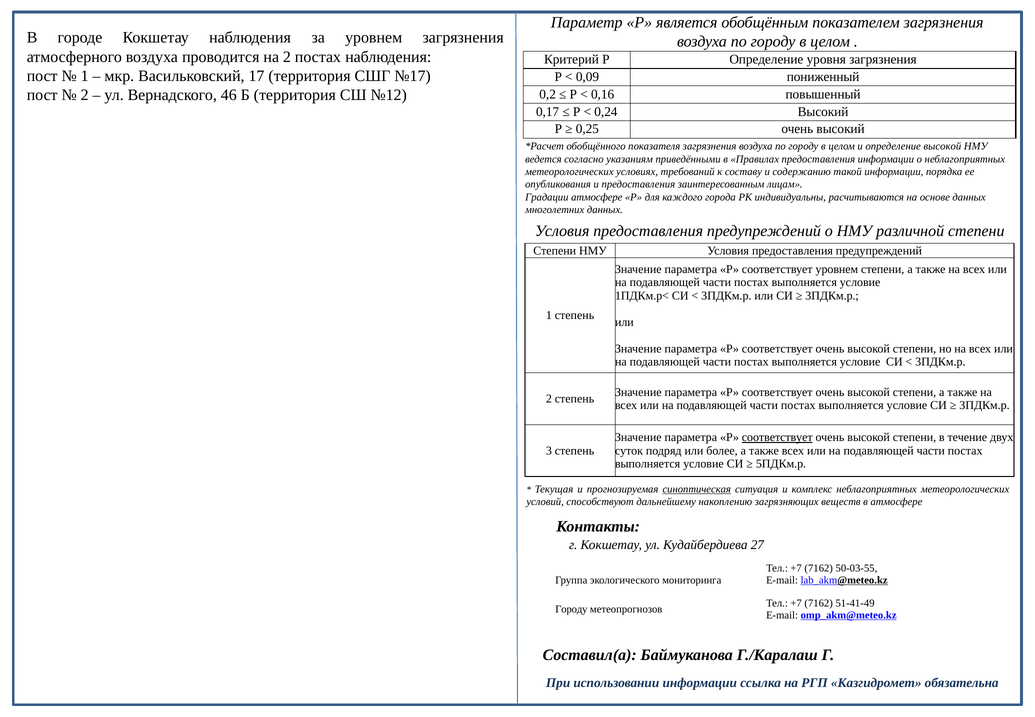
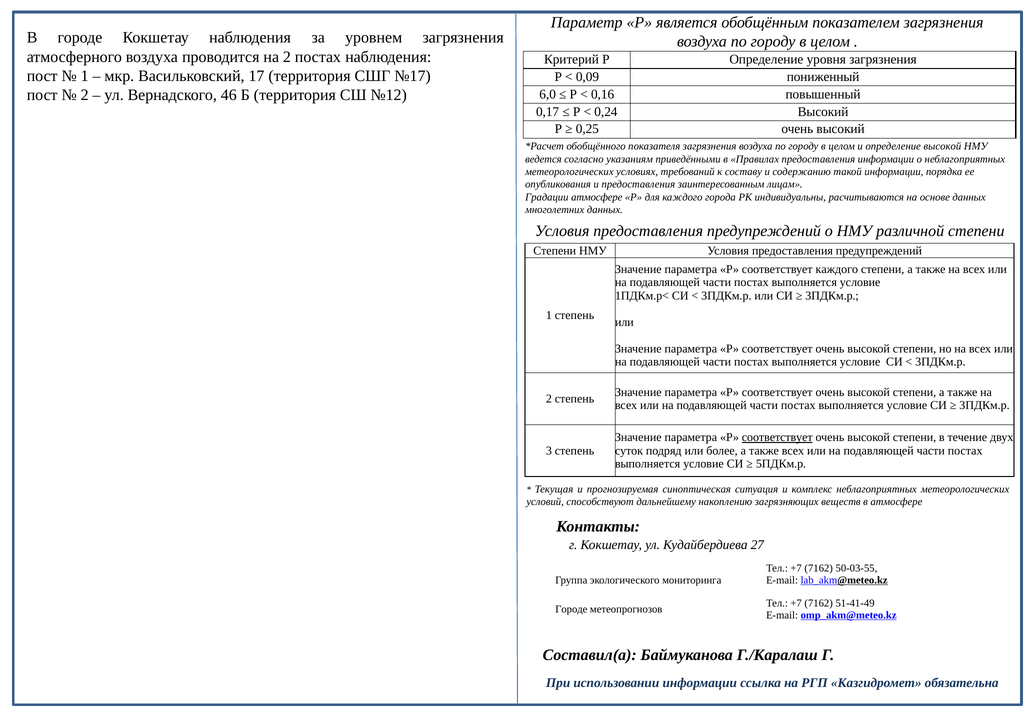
0,2: 0,2 -> 6,0 (548, 94)
соответствует уровнем: уровнем -> каждого (837, 269)
синоптическая underline: present -> none (697, 489)
Городу: Городу -> Городе (571, 609)
